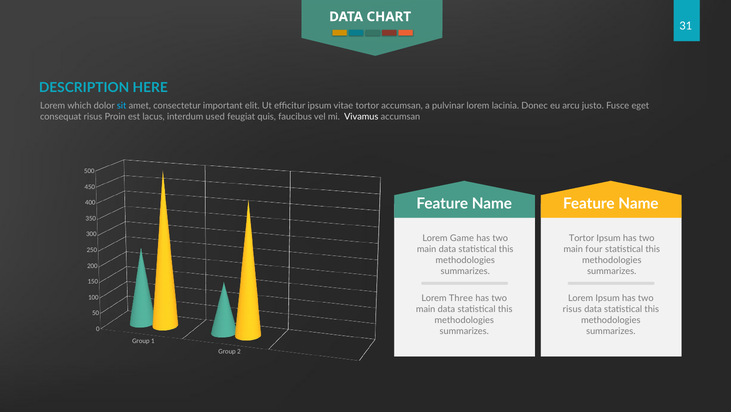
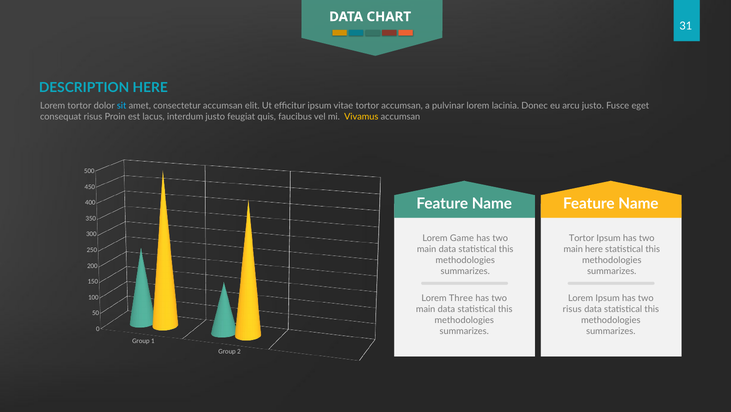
Lorem which: which -> tortor (79, 106)
consectetur important: important -> accumsan (223, 106)
interdum used: used -> justo (215, 117)
Vivamus colour: white -> yellow (361, 117)
main four: four -> here (594, 249)
